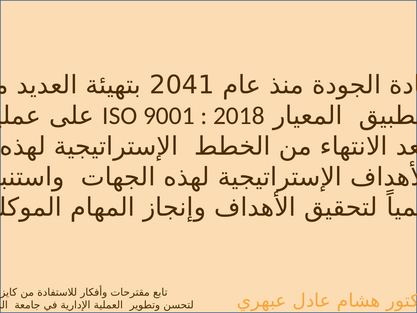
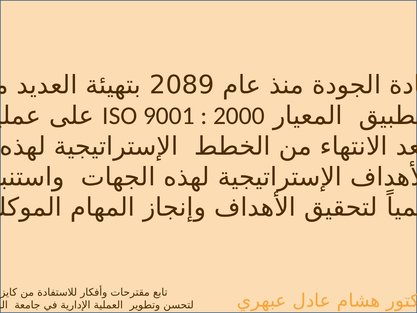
2041: 2041 -> 2089 (182, 85)
2018: 2018 -> 2000 (239, 116)
